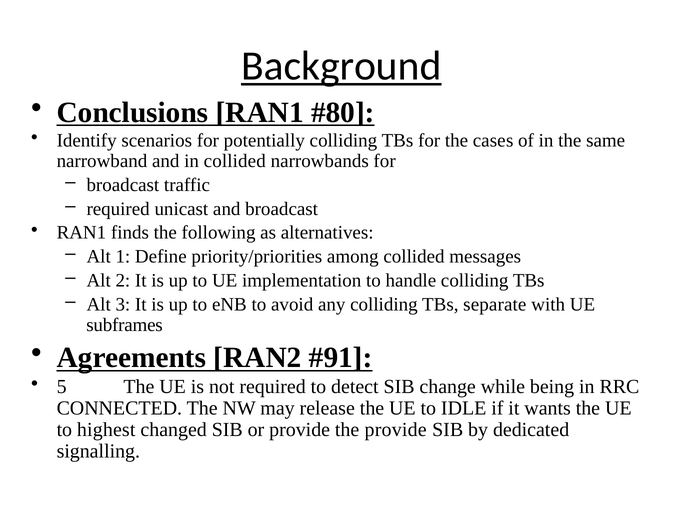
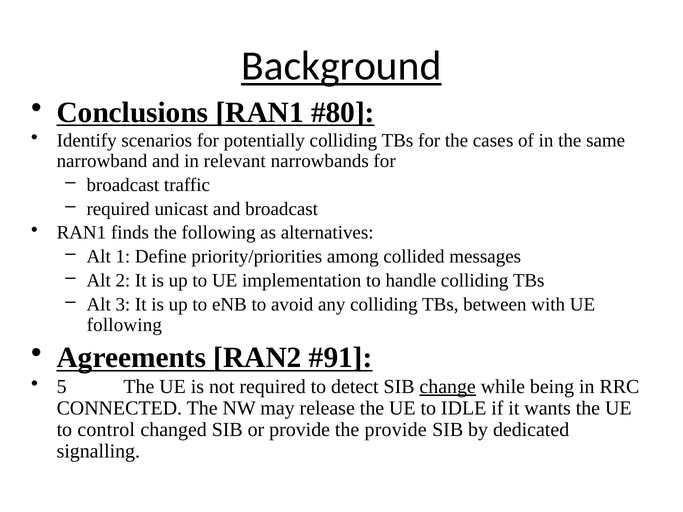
in collided: collided -> relevant (235, 161)
separate: separate -> between (495, 304)
subframes: subframes -> following (124, 325)
change underline: none -> present (448, 387)
highest: highest -> control (106, 430)
